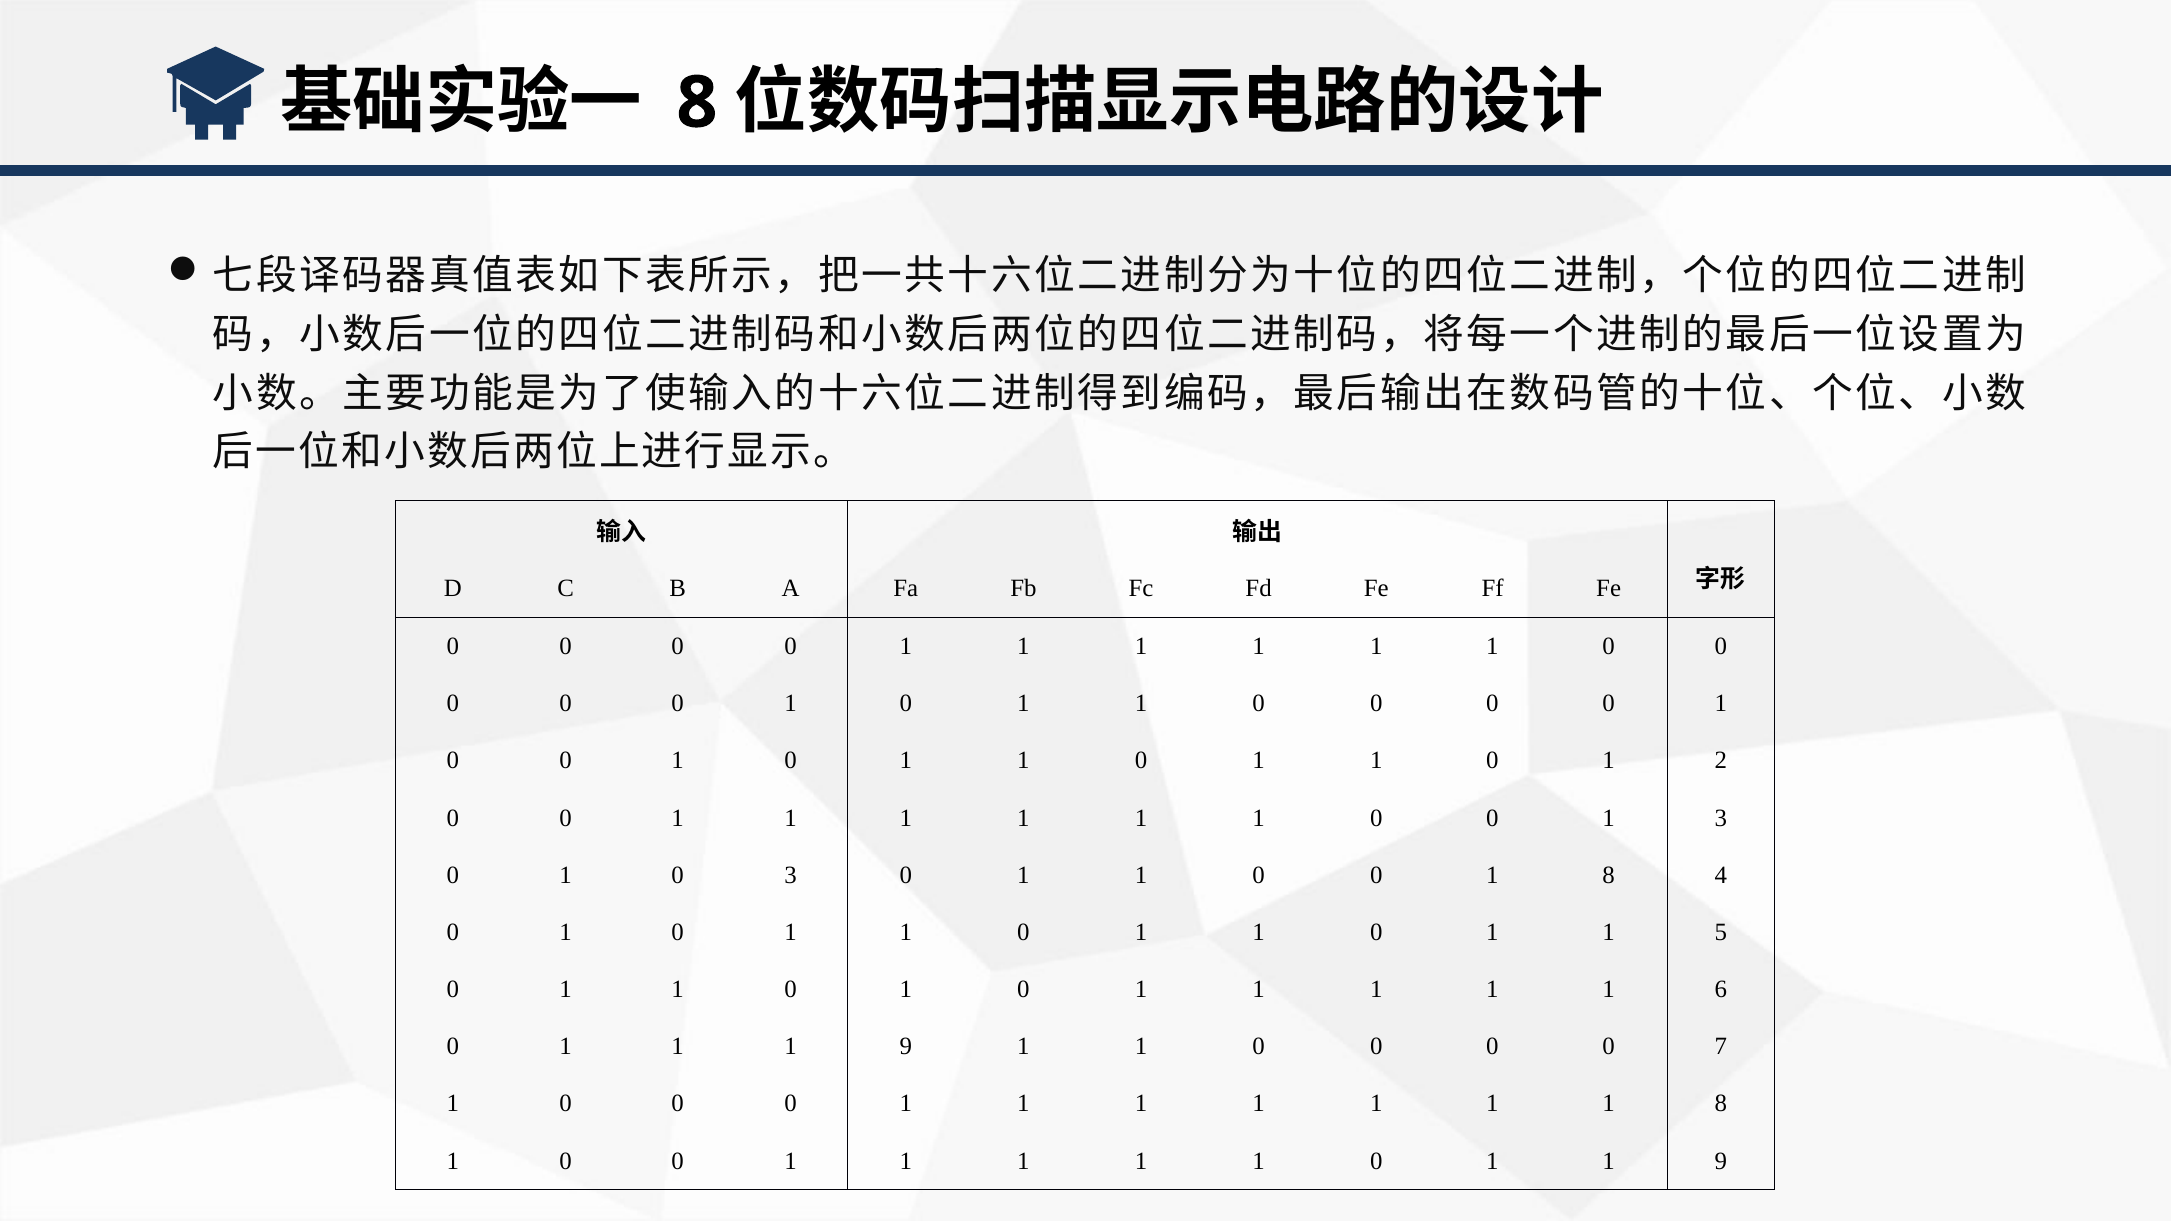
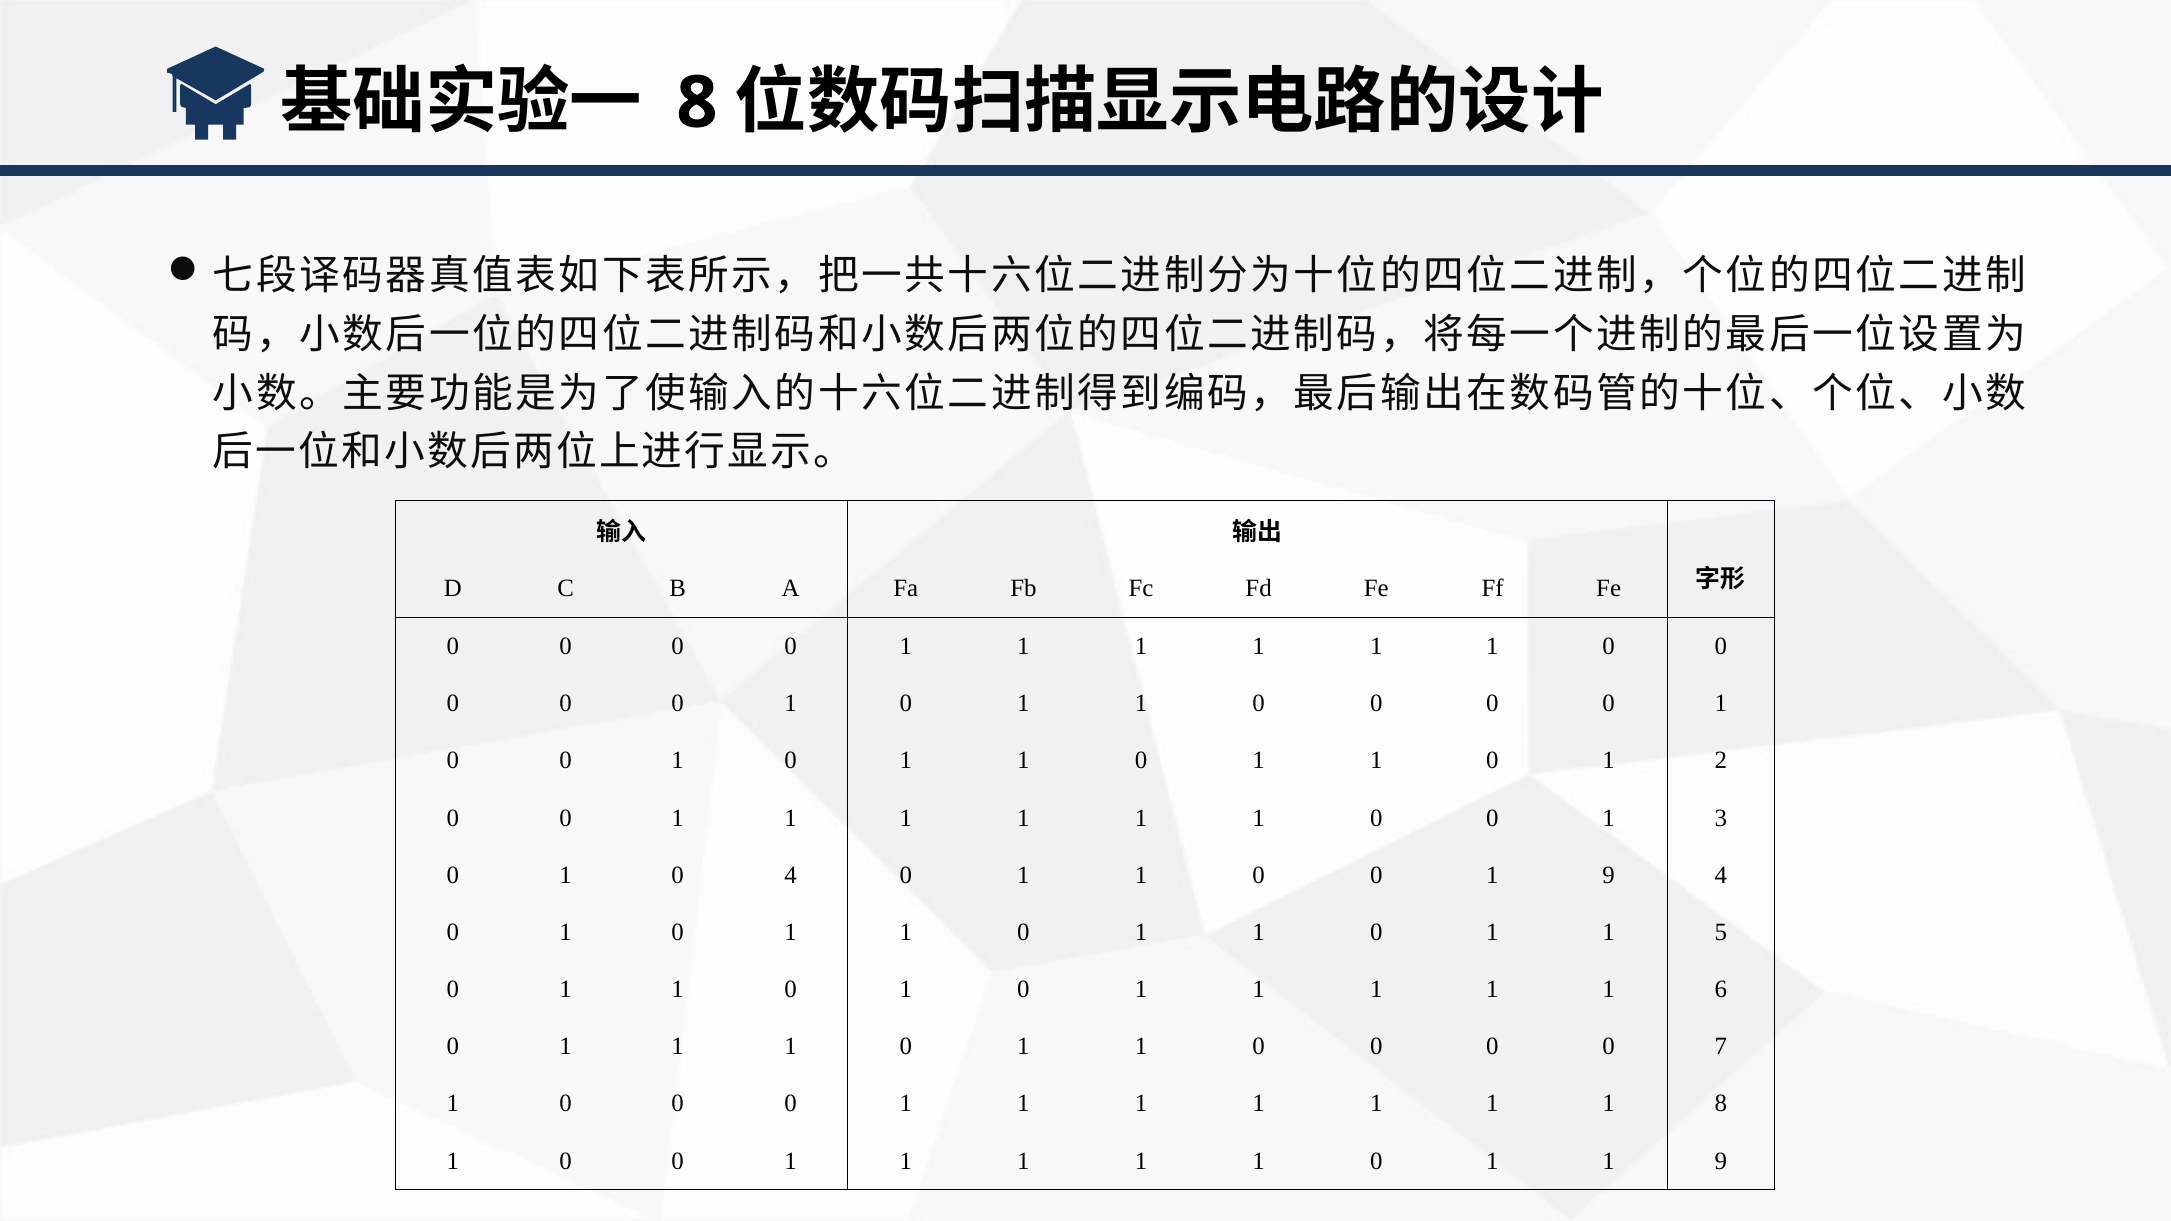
0 3: 3 -> 4 (791, 875)
0 1 8: 8 -> 9 (1609, 875)
9: 9 -> 0 (906, 1047)
